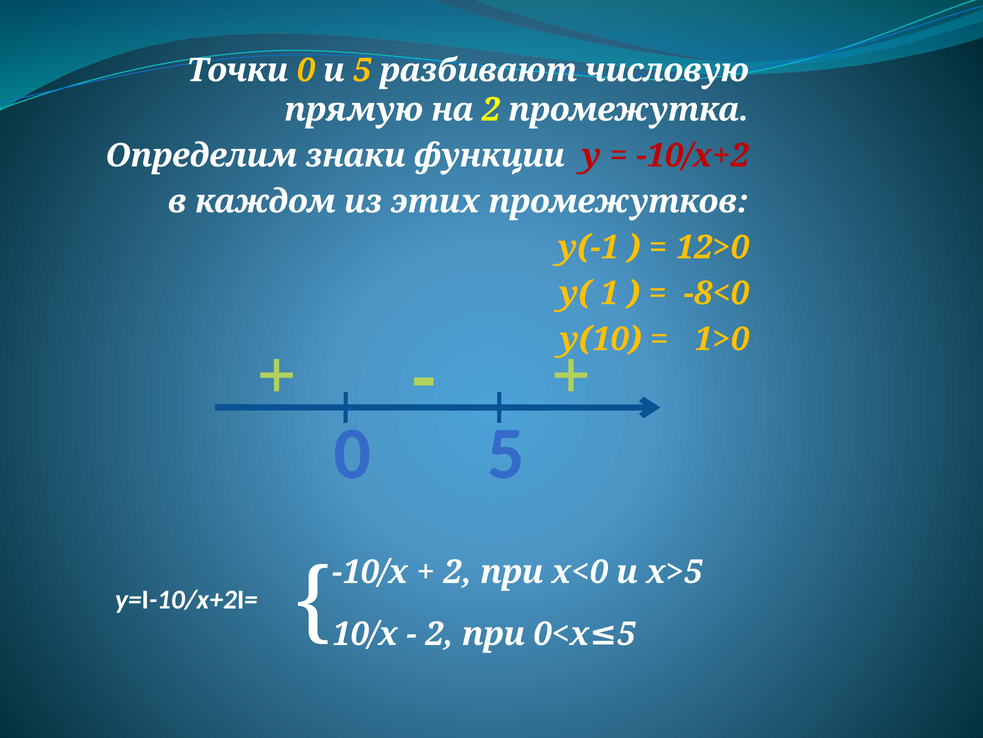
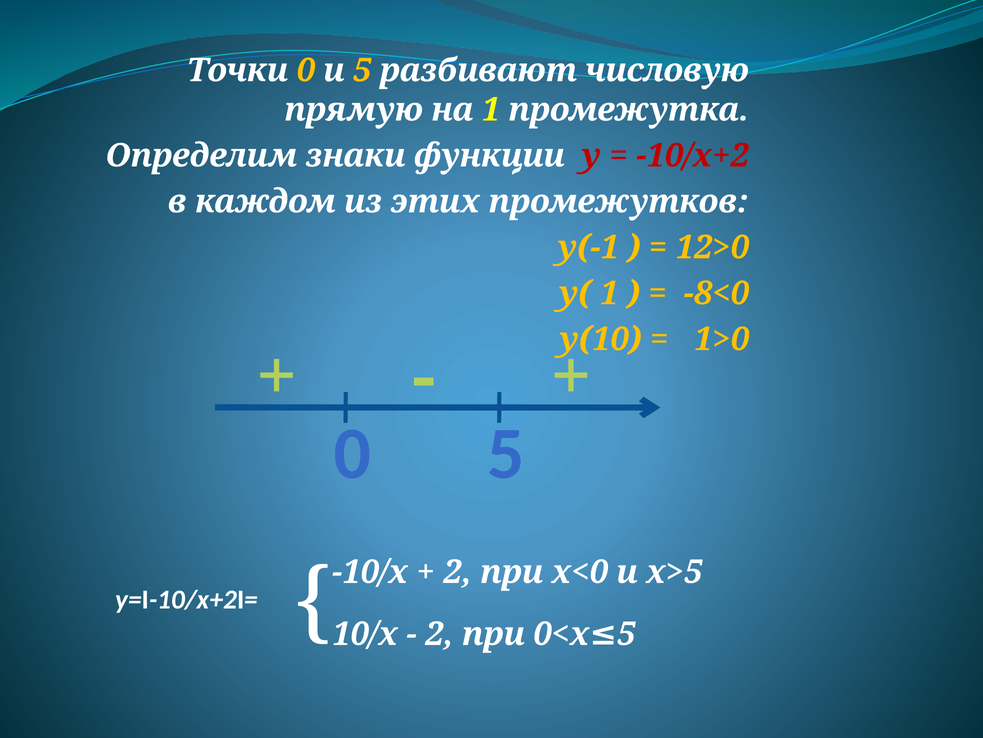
на 2: 2 -> 1 (491, 110)
